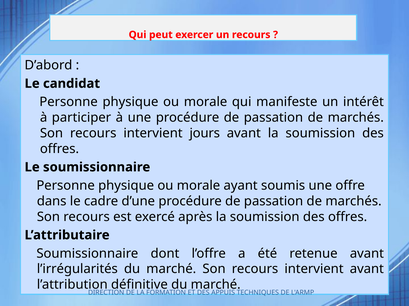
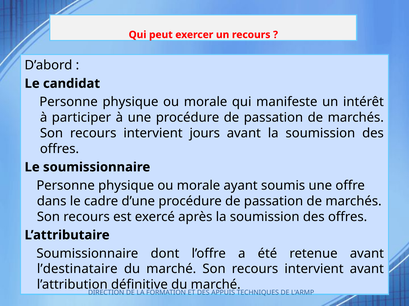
l’irrégularités: l’irrégularités -> l’destinataire (77, 270)
